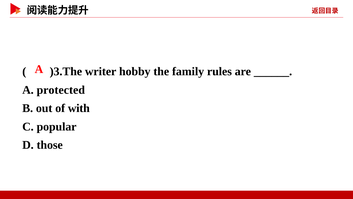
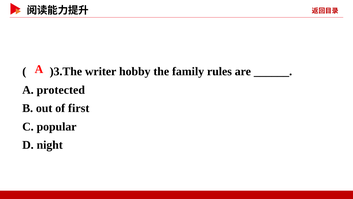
with: with -> first (79, 108)
those: those -> night (50, 145)
